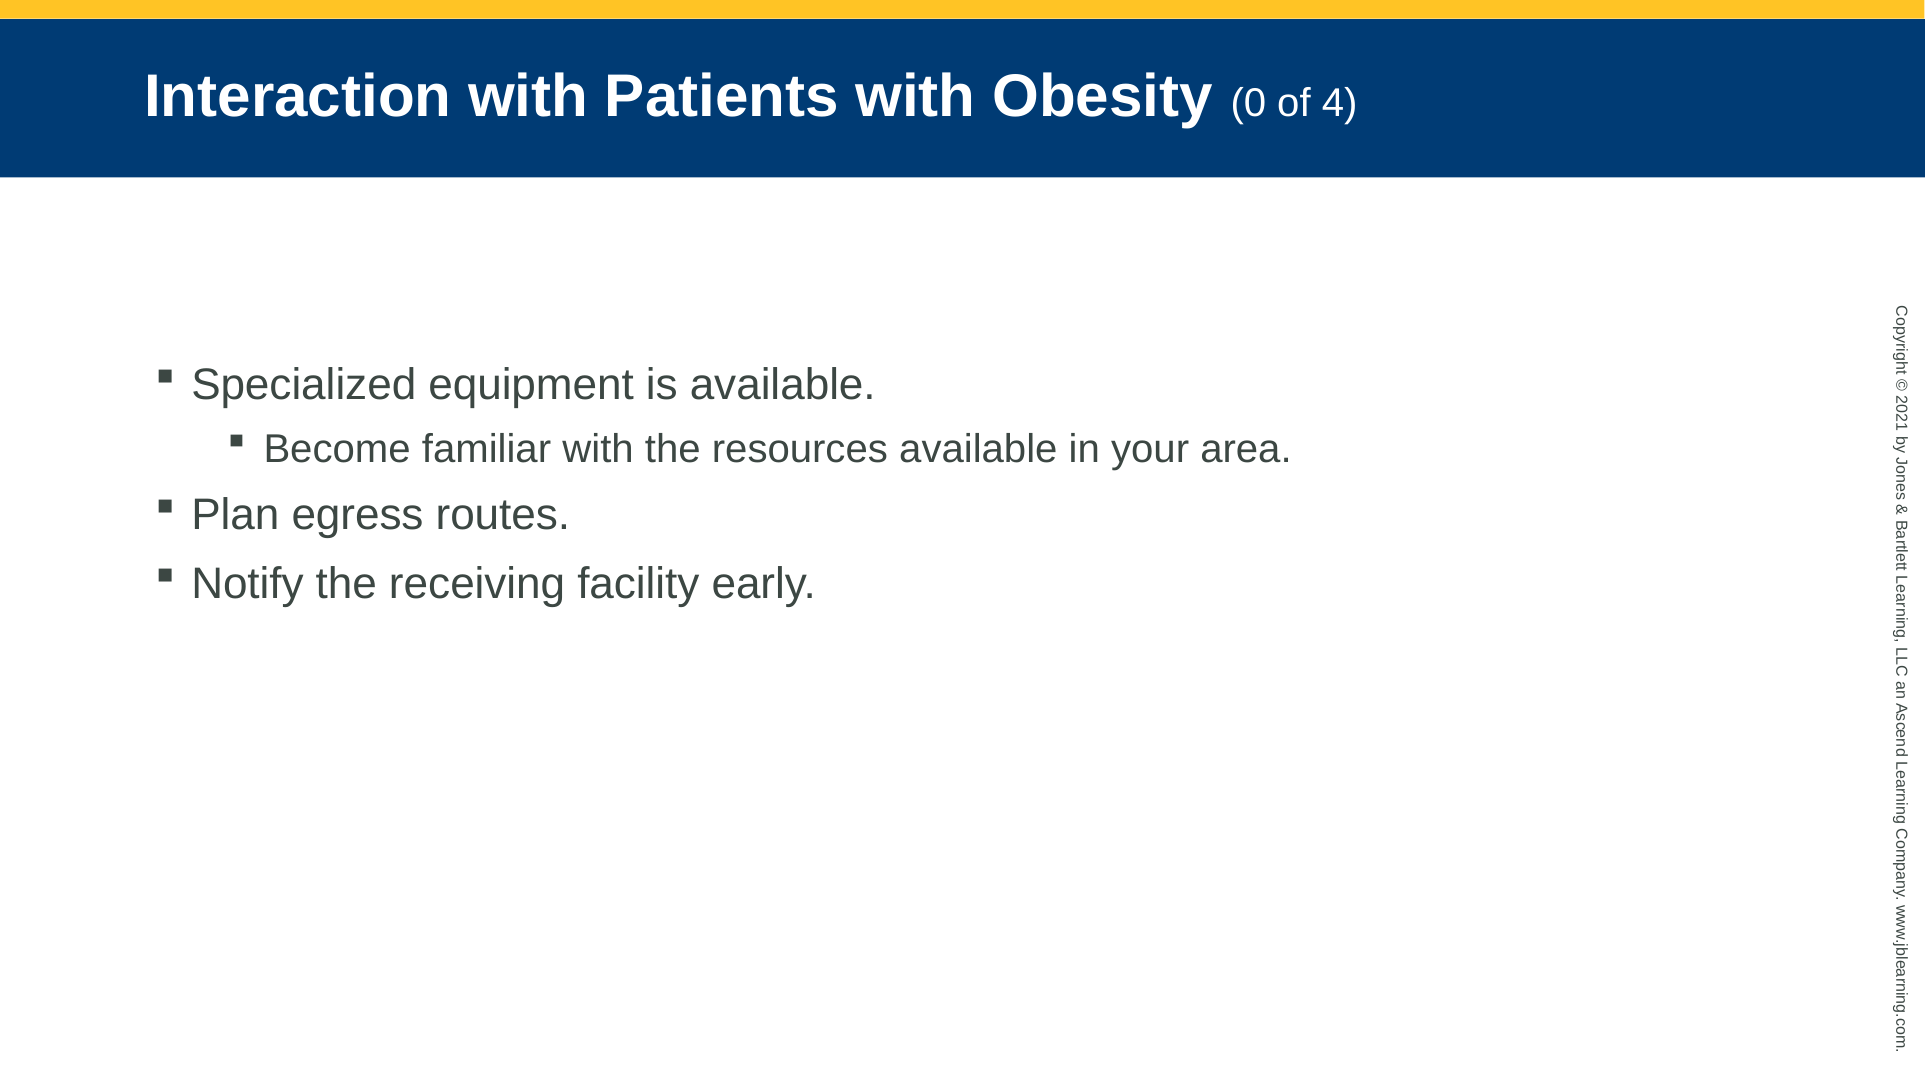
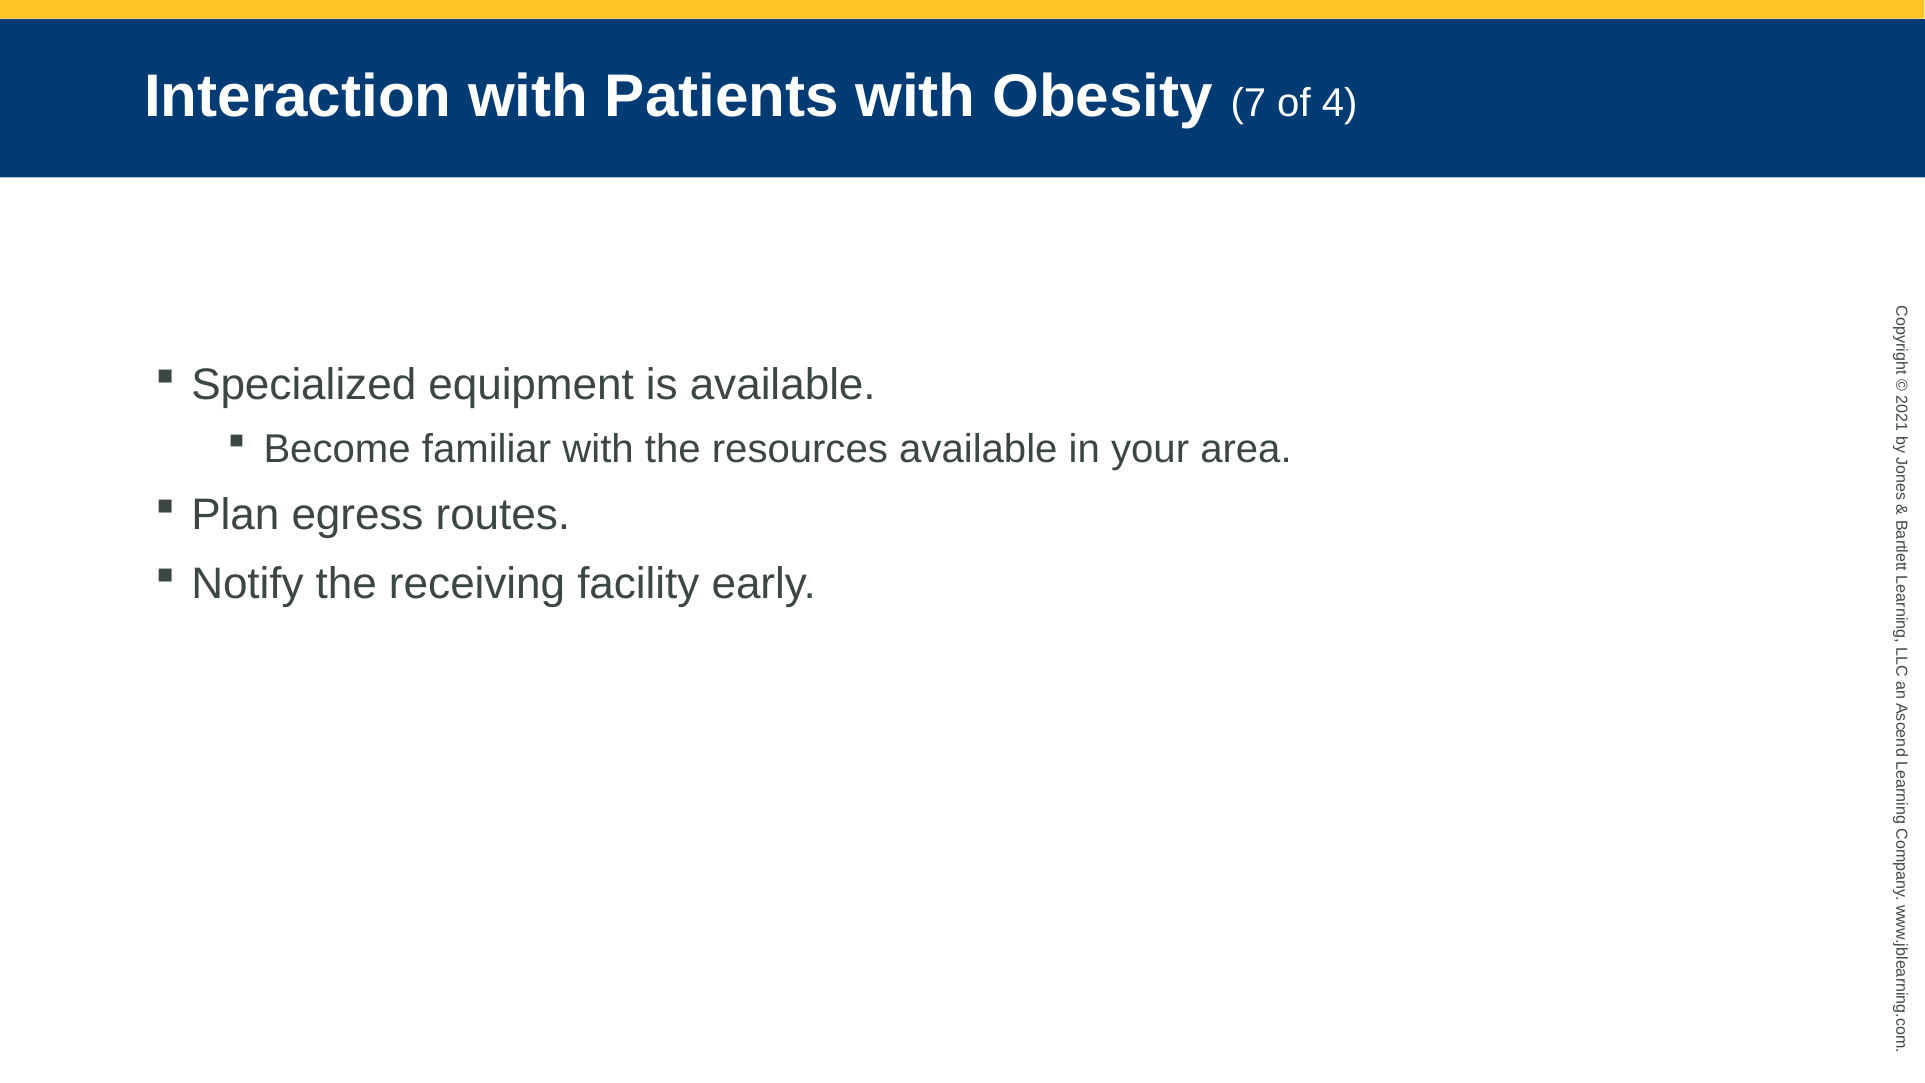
Obesity 0: 0 -> 7 (1248, 103)
